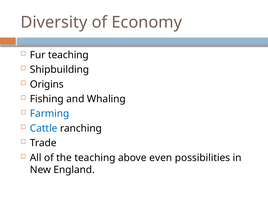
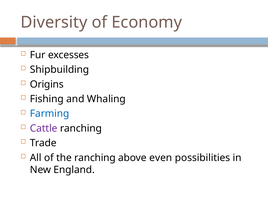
Fur teaching: teaching -> excesses (68, 55)
Cattle colour: blue -> purple (44, 128)
the teaching: teaching -> ranching (95, 158)
